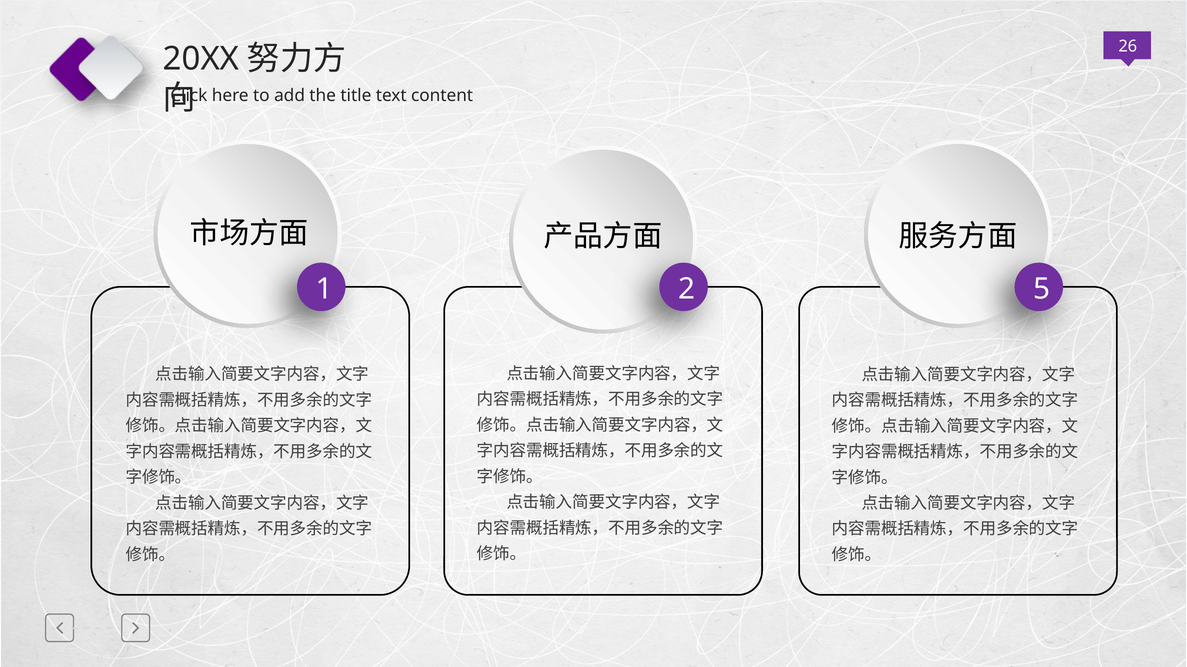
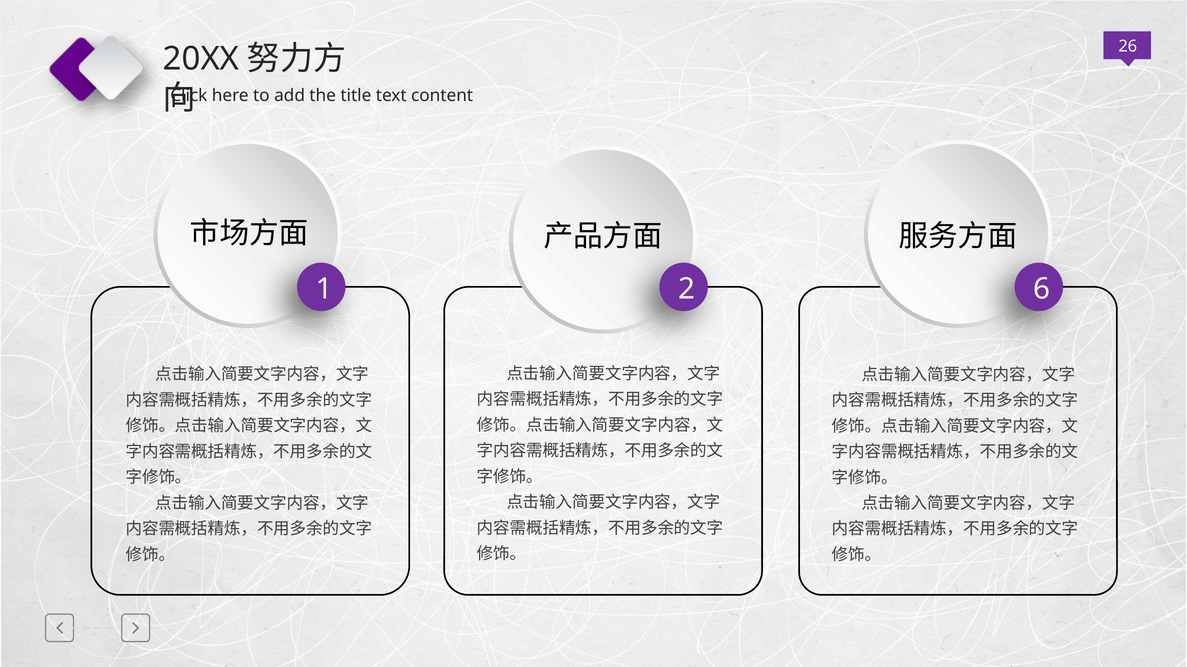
5: 5 -> 6 (1042, 289)
